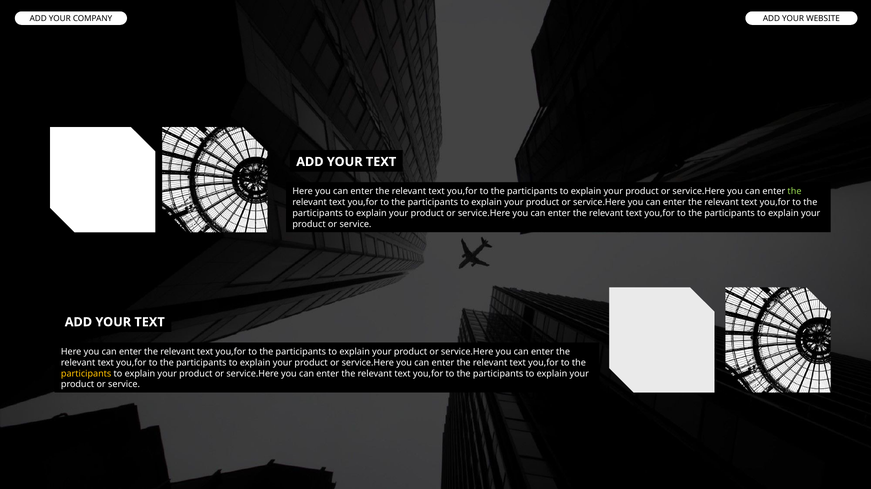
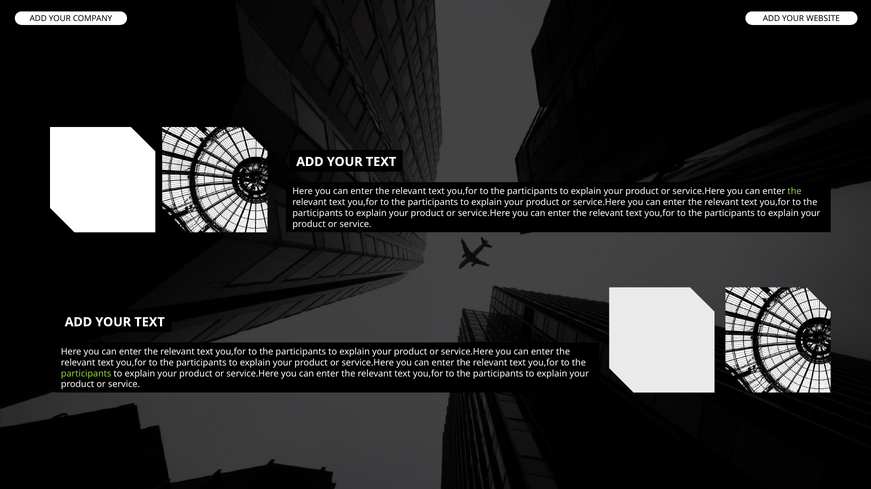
participants colour: yellow -> light green (86, 374)
